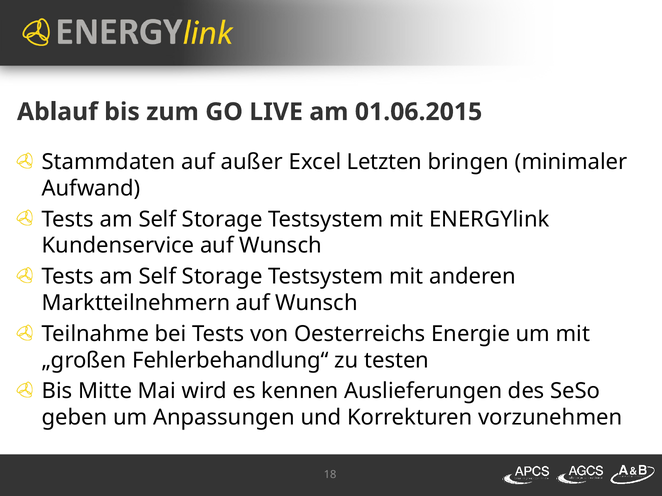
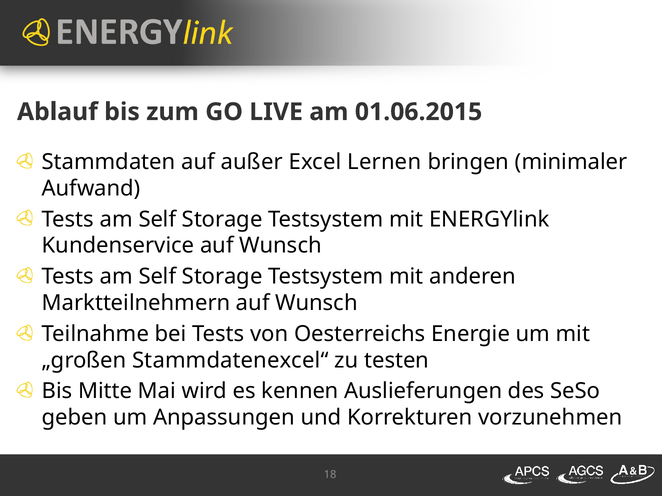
Letzten: Letzten -> Lernen (384, 162)
Fehlerbehandlung“: Fehlerbehandlung“ -> Stammdatenexcel“ (230, 361)
